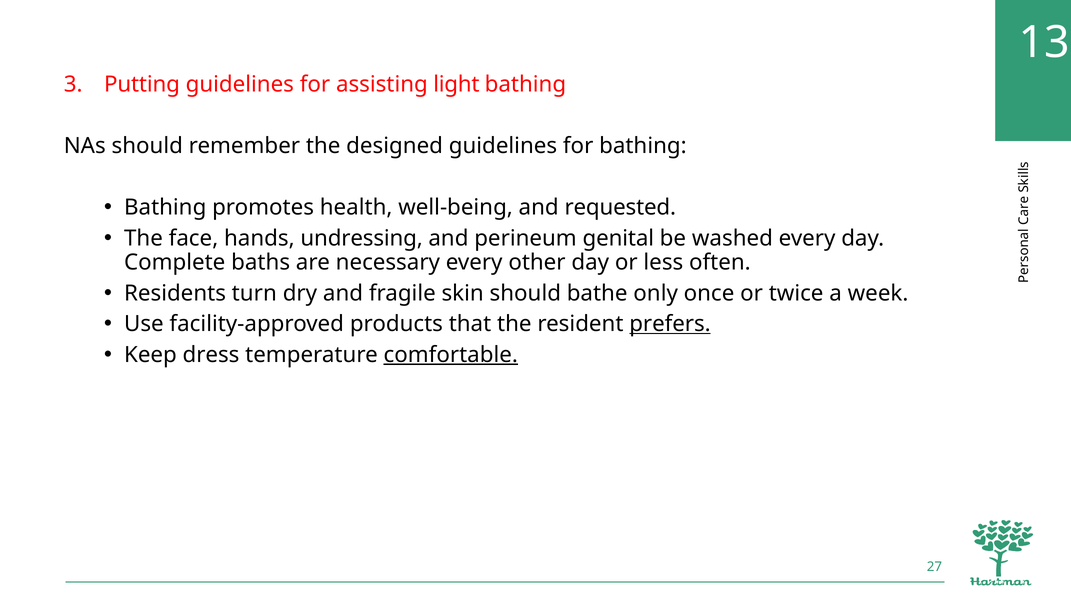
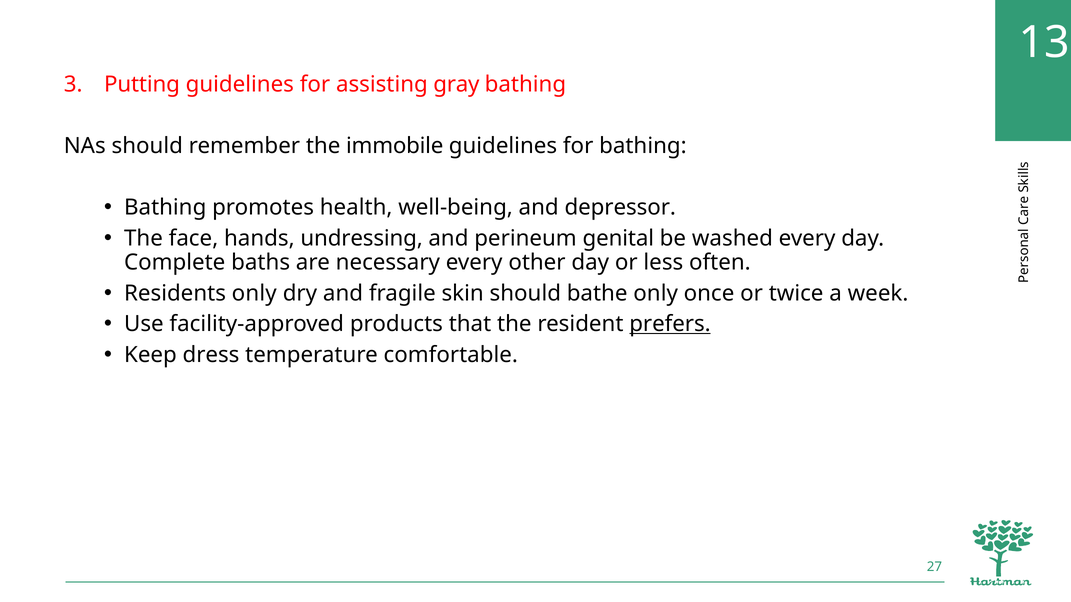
light: light -> gray (456, 84)
designed: designed -> immobile (395, 146)
requested: requested -> depressor (620, 208)
Residents turn: turn -> only (254, 293)
comfortable underline: present -> none (451, 355)
